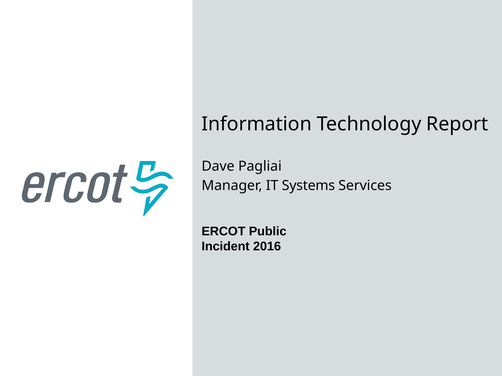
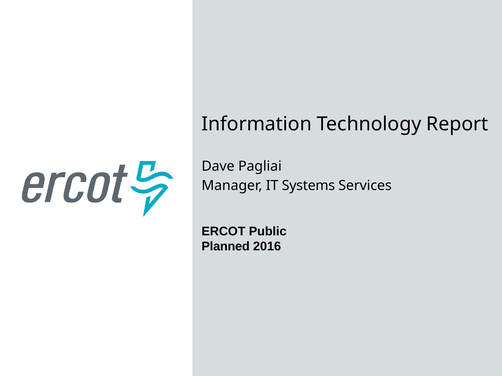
Incident: Incident -> Planned (226, 247)
